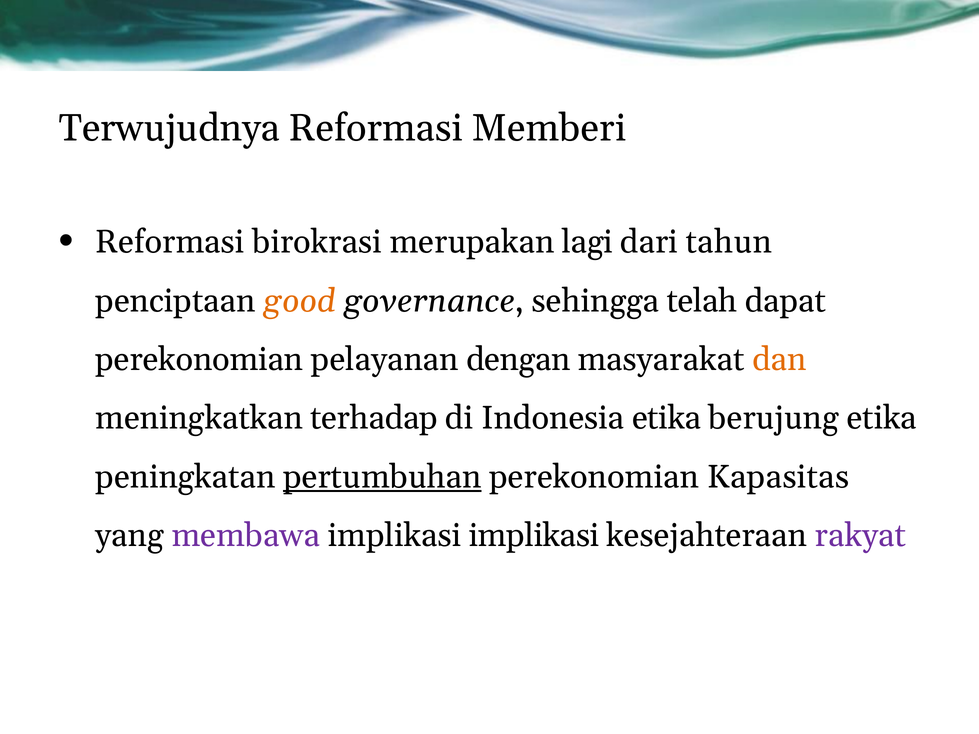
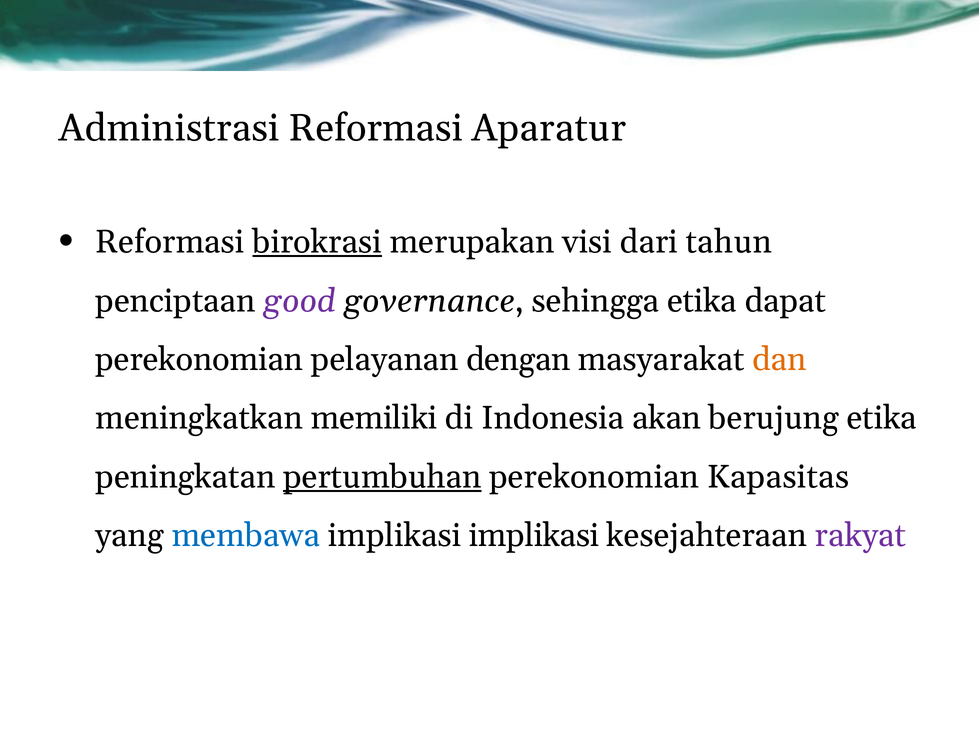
Terwujudnya: Terwujudnya -> Administrasi (169, 128)
Memberi: Memberi -> Aparatur (549, 128)
birokrasi underline: none -> present (317, 242)
lagi: lagi -> visi (587, 242)
good colour: orange -> purple (300, 301)
sehingga telah: telah -> etika (702, 301)
terhadap: terhadap -> memiliki (374, 418)
Indonesia etika: etika -> akan (667, 418)
membawa colour: purple -> blue (246, 536)
